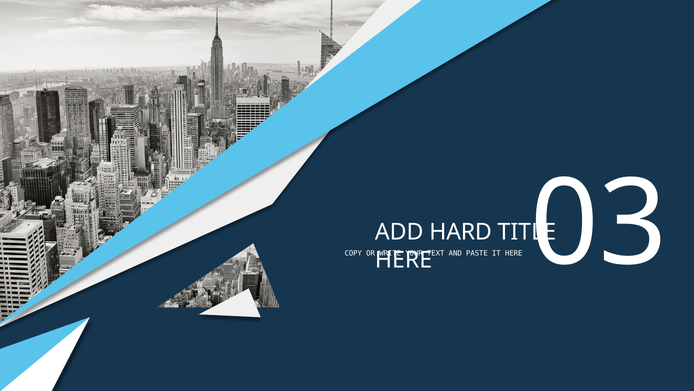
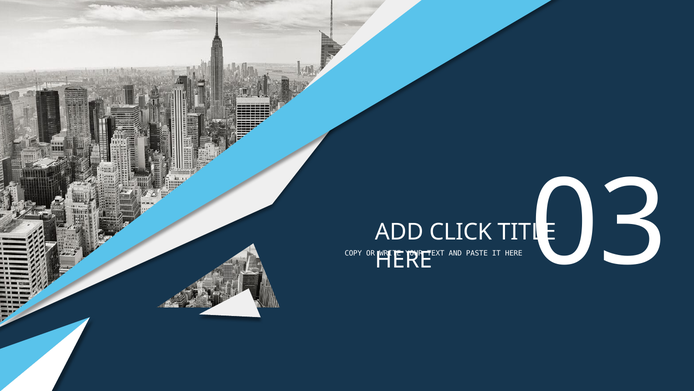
HARD: HARD -> CLICK (461, 232)
